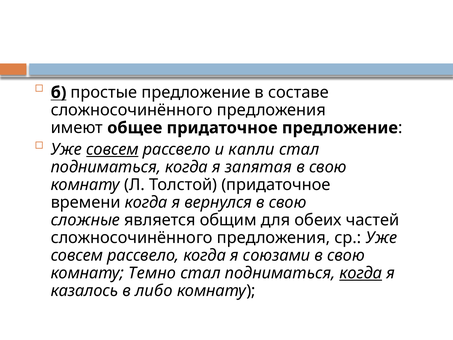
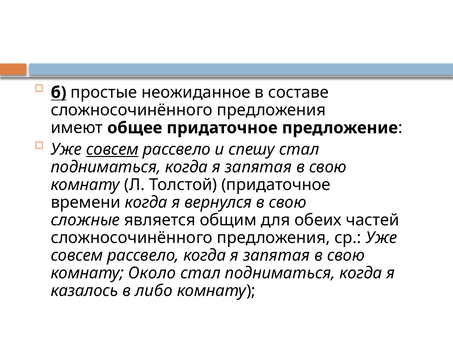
простые предложение: предложение -> неожиданное (196, 92)
капли: капли -> спешу (252, 149)
рассвело когда я союзами: союзами -> запятая (276, 255)
Темно: Темно -> Около (152, 273)
когда underline: present -> none (361, 273)
